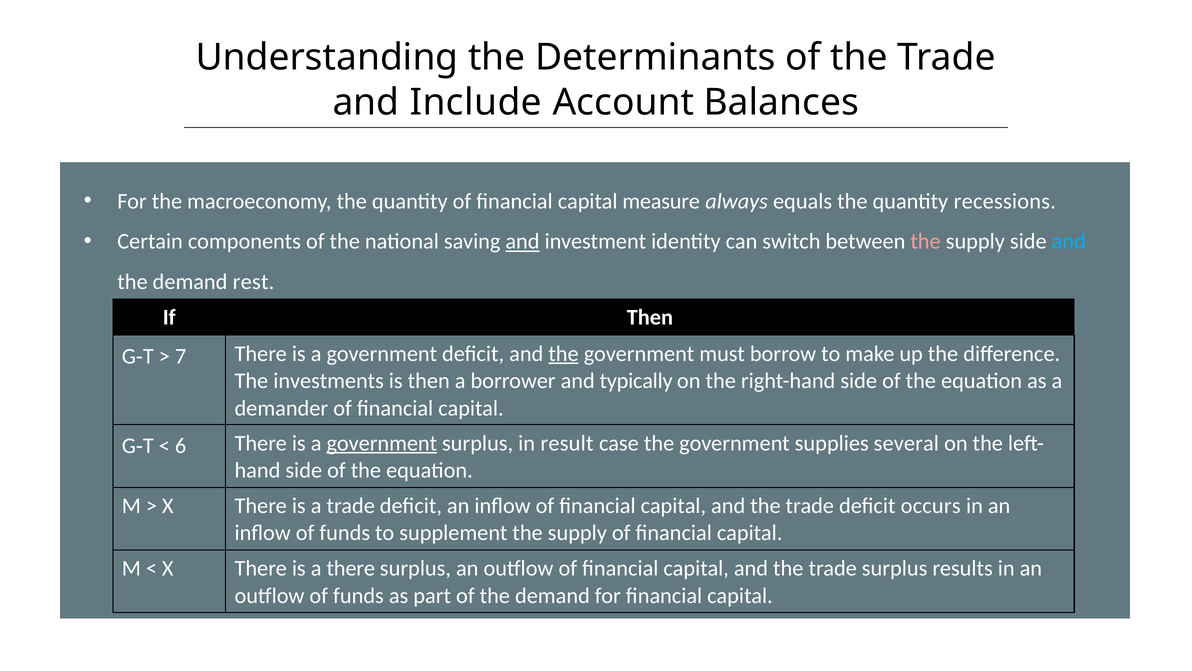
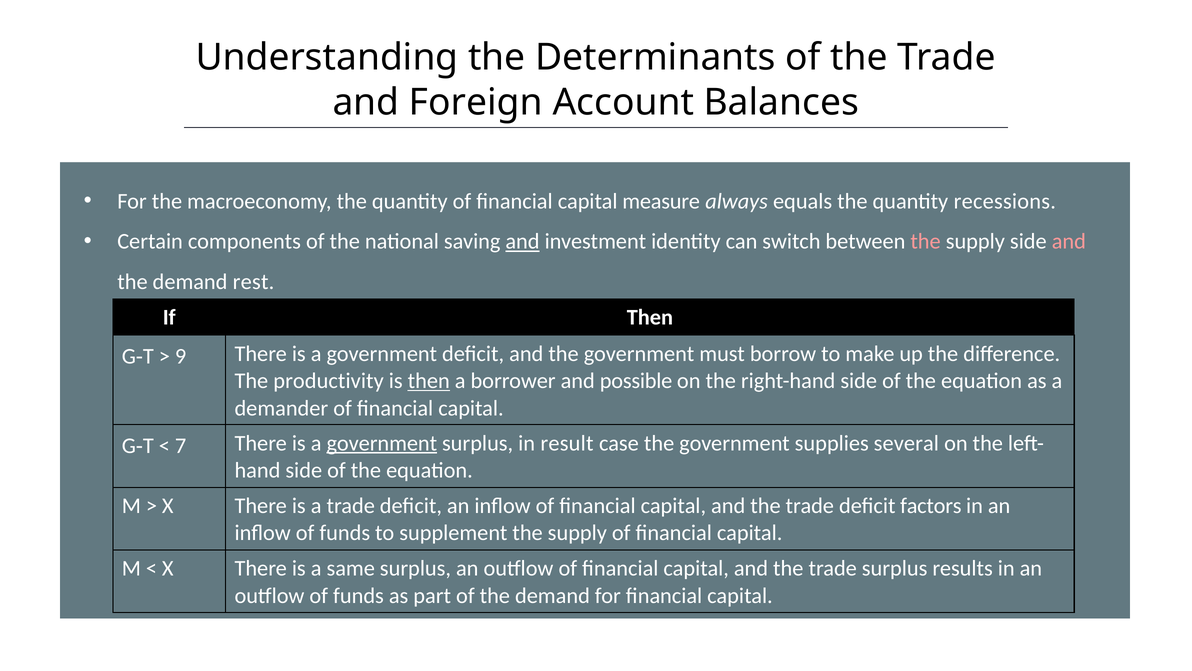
Include: Include -> Foreign (476, 102)
and colour: light blue -> pink (1069, 241)
7: 7 -> 9 (181, 356)
the underline: present -> none (564, 353)
investments: investments -> productivity (329, 381)
then underline: none -> present (429, 381)
typically: typically -> possible (636, 381)
6: 6 -> 7 (181, 445)
occurs: occurs -> factors (931, 505)
a there: there -> same (351, 568)
